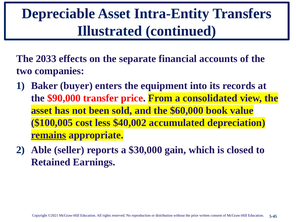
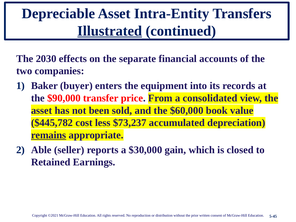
Illustrated underline: none -> present (110, 31)
2033: 2033 -> 2030 (46, 59)
$100,005: $100,005 -> $445,782 (52, 123)
$40,002: $40,002 -> $73,237 (130, 123)
